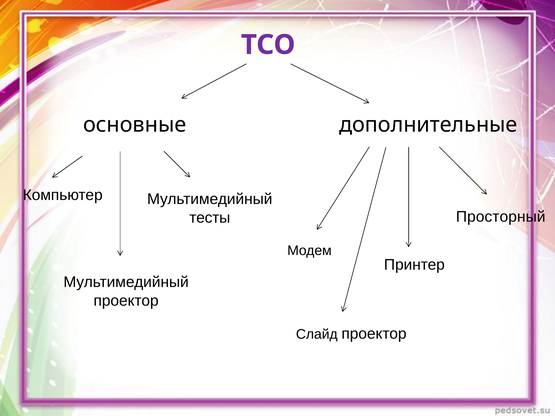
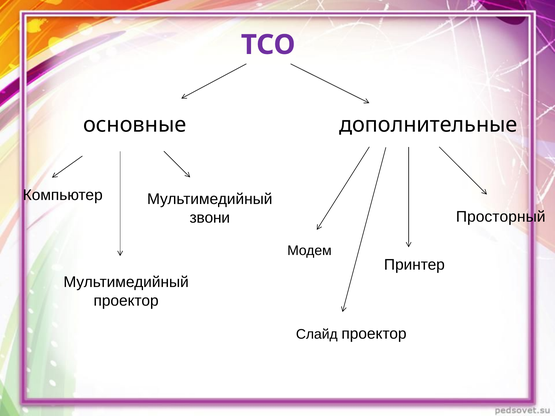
тесты: тесты -> звони (210, 218)
